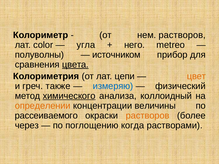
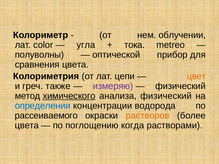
нем растворов: растворов -> облучении (182, 35)
него: него -> тока (135, 45)
источником: источником -> оптической (116, 55)
цвета underline: present -> none (75, 65)
измеряю colour: blue -> purple (113, 86)
анализа коллоидный: коллоидный -> физический (166, 96)
определении colour: orange -> blue (43, 106)
величины: величины -> водорода (155, 106)
через: через -> цвета (27, 126)
